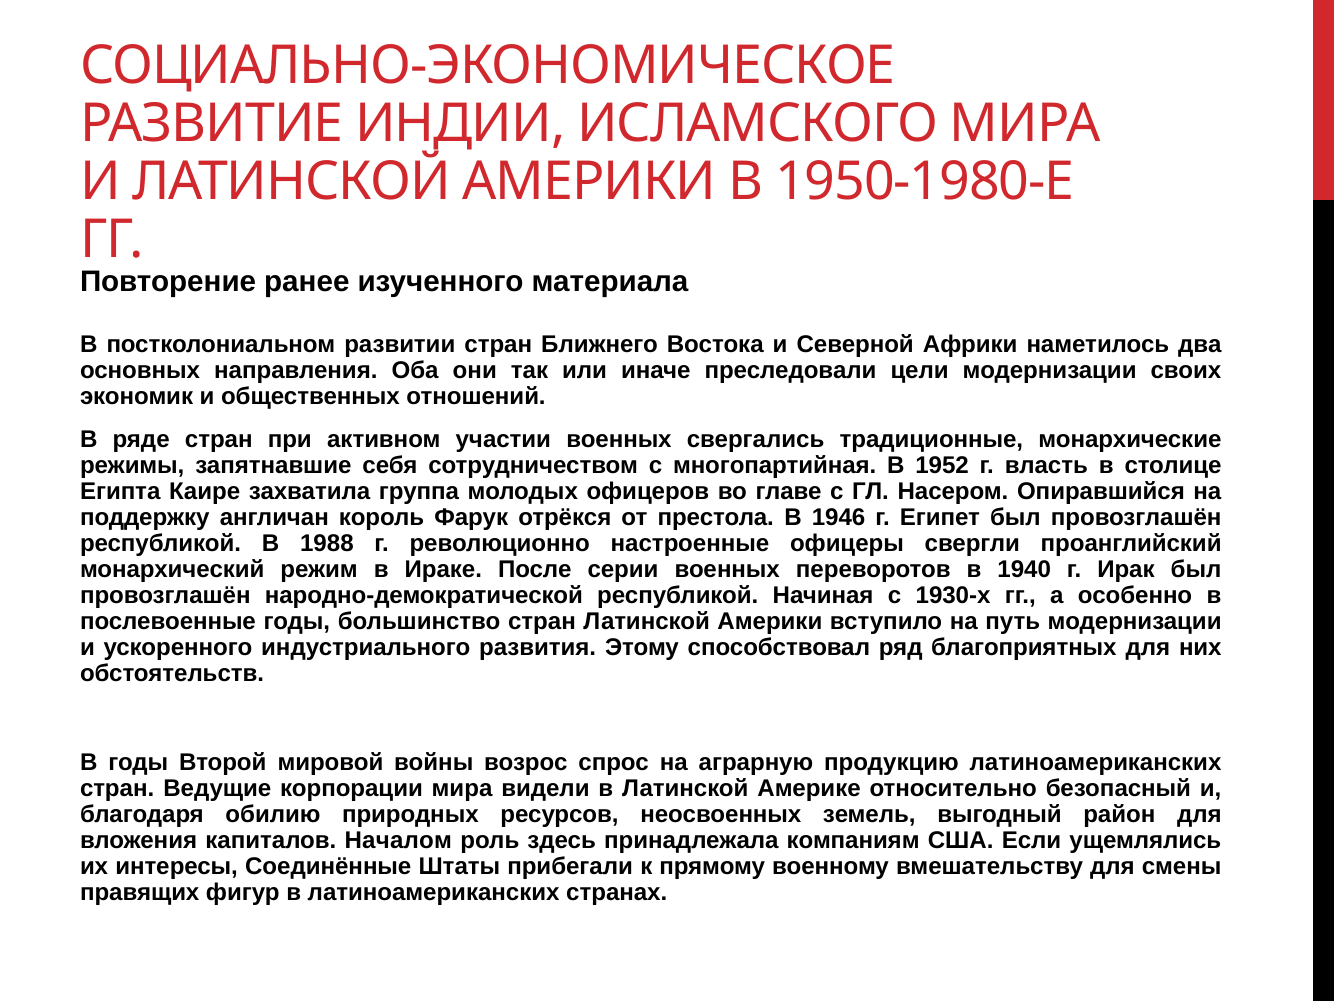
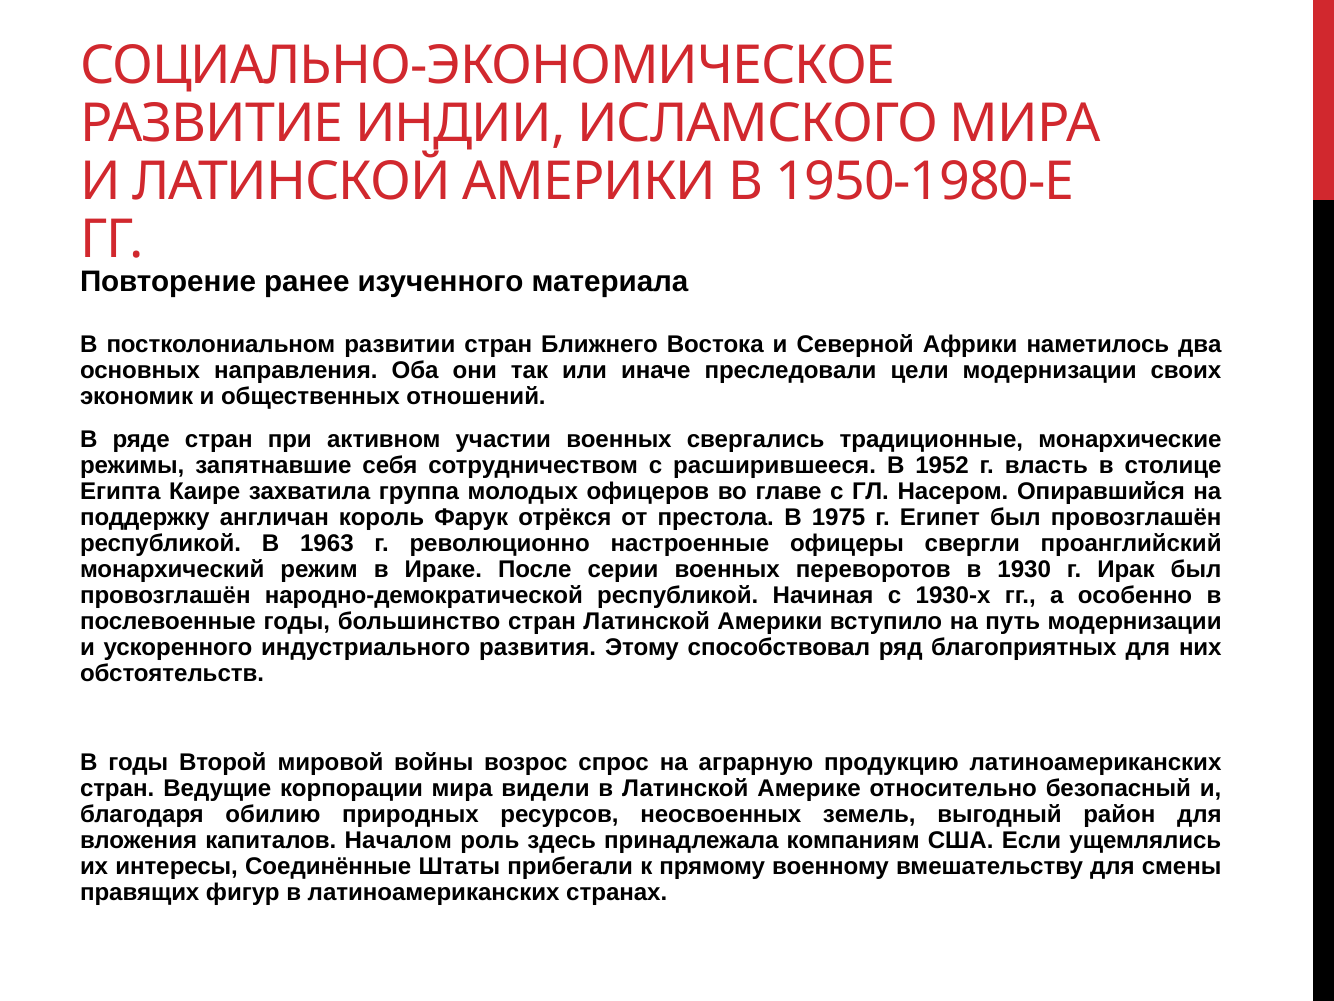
многопартийная: многопартийная -> расширившееся (775, 465)
1946: 1946 -> 1975 (839, 517)
1988: 1988 -> 1963 (327, 543)
1940: 1940 -> 1930 (1024, 569)
